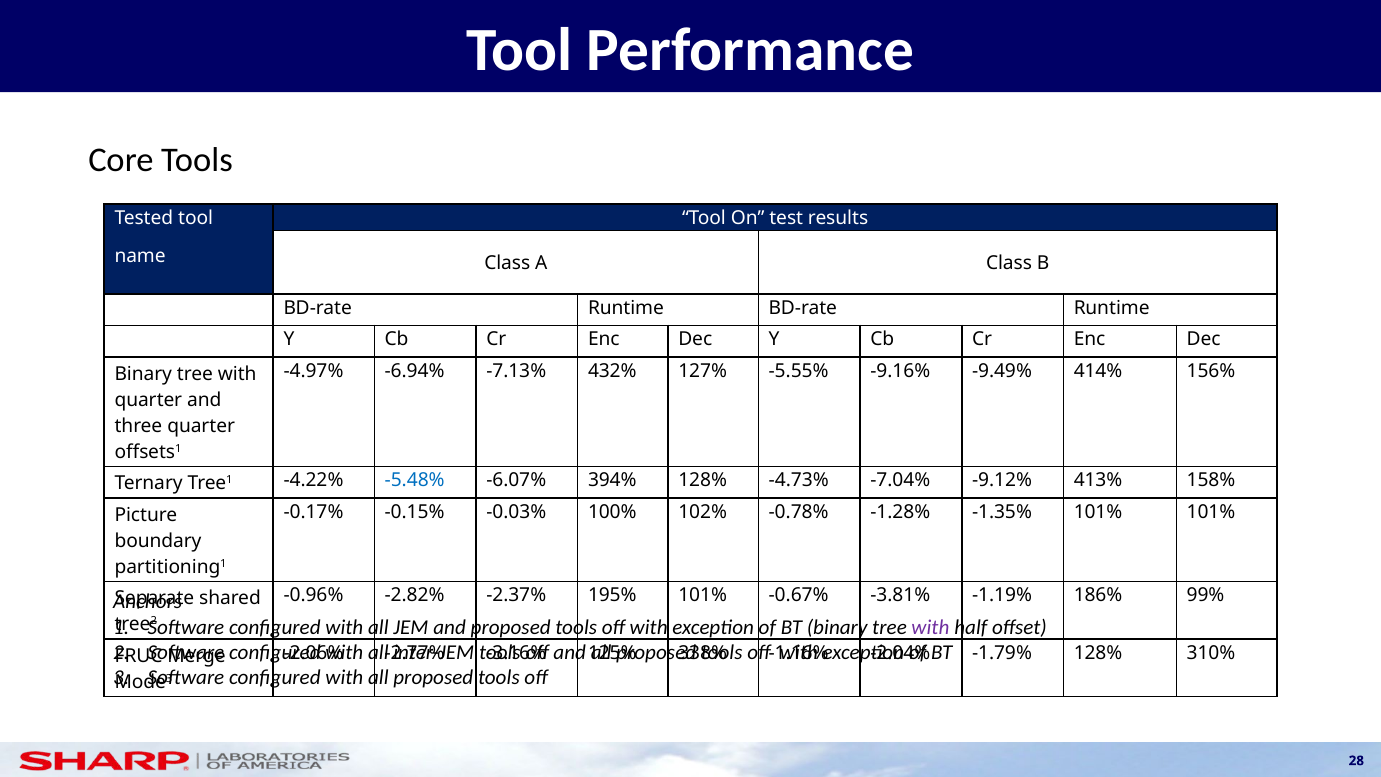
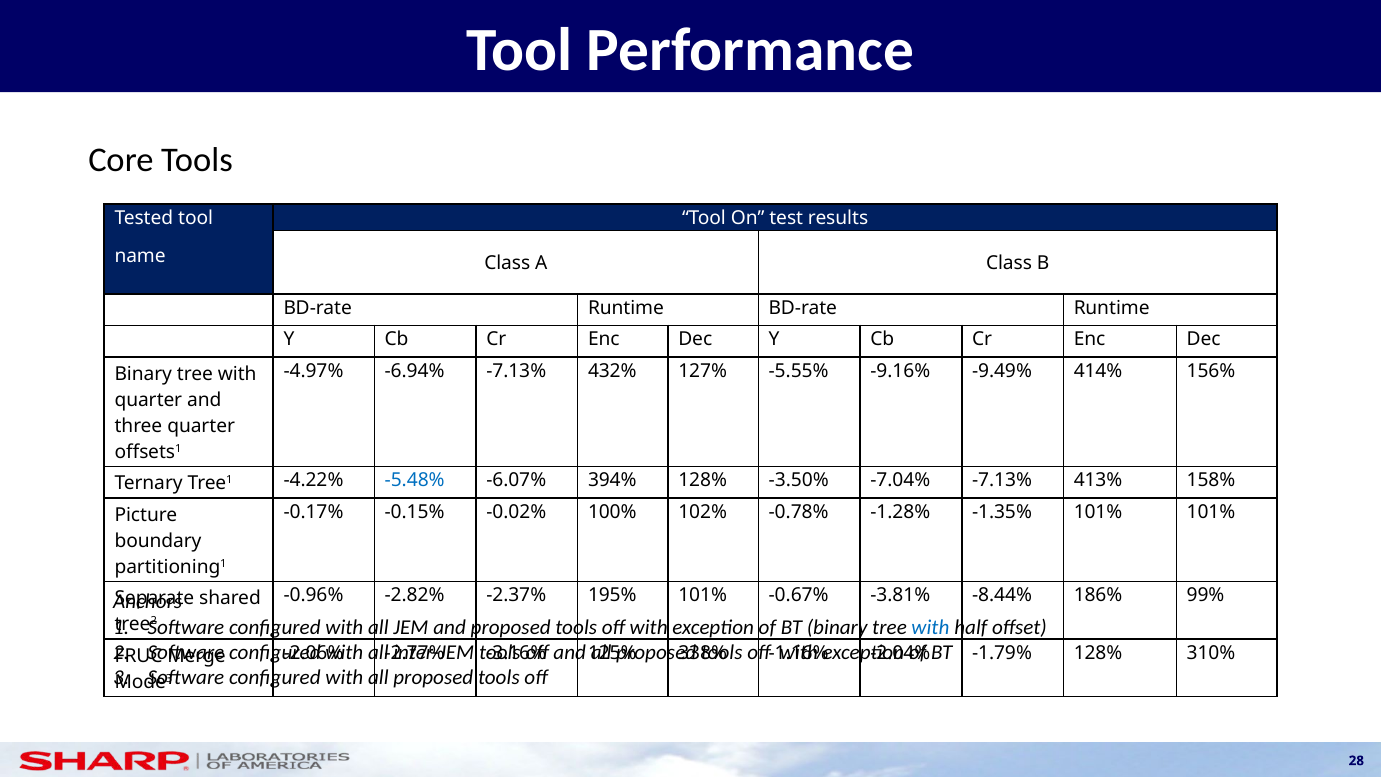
-4.73%: -4.73% -> -3.50% (799, 481)
-7.04% -9.12%: -9.12% -> -7.13% (1002, 481)
-0.03%: -0.03% -> -0.02% (516, 512)
-1.19%: -1.19% -> -8.44% (1002, 595)
with colour: purple -> blue (930, 627)
